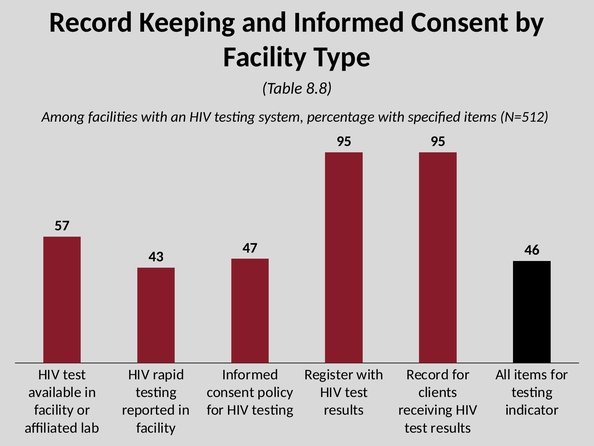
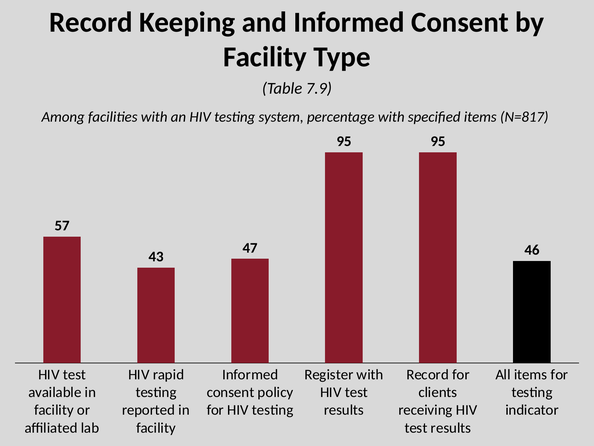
8.8: 8.8 -> 7.9 (319, 88)
N=512: N=512 -> N=817 (524, 117)
